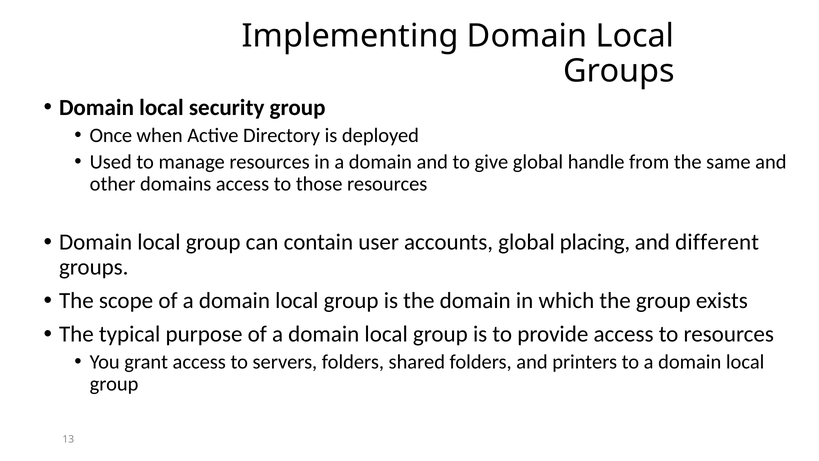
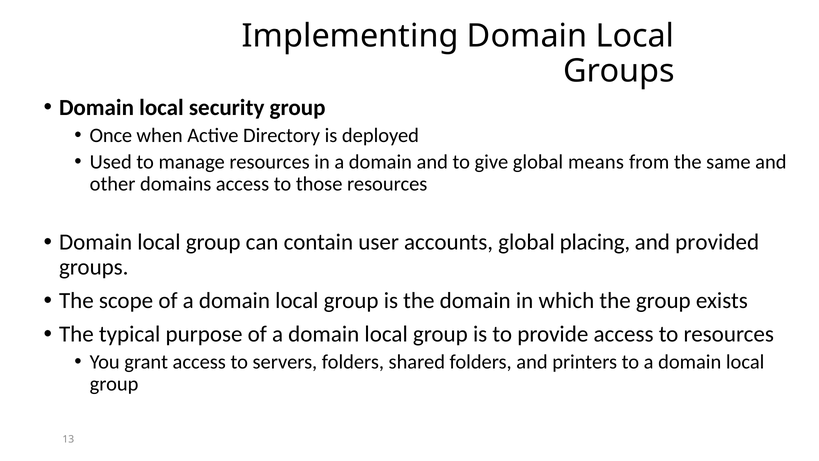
handle: handle -> means (596, 162)
different: different -> provided (717, 242)
